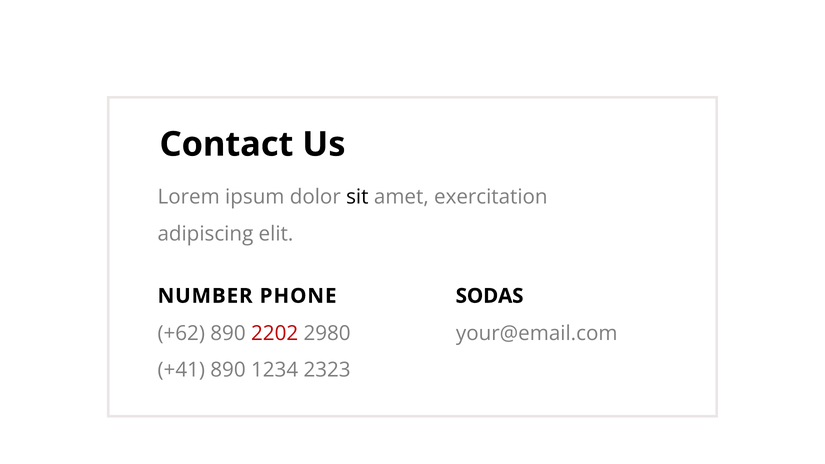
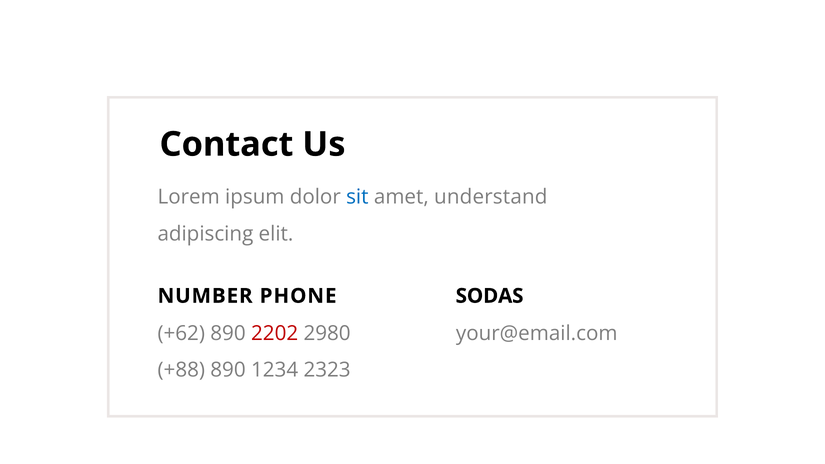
sit colour: black -> blue (357, 197)
exercitation: exercitation -> understand (491, 197)
+41: +41 -> +88 (181, 370)
